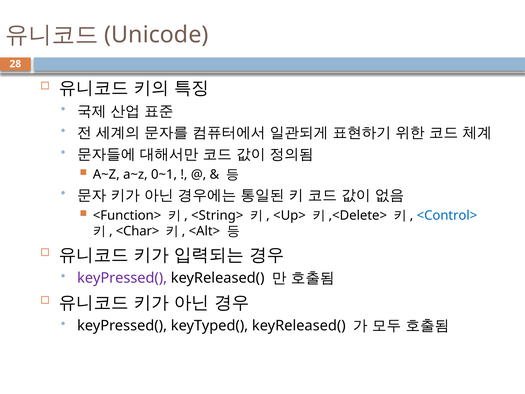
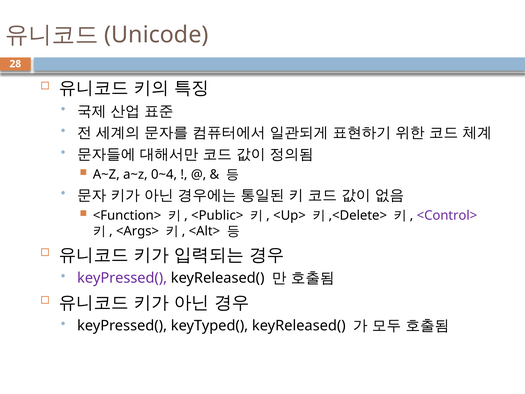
0~1: 0~1 -> 0~4 (164, 174)
<String>: <String> -> <Public> (217, 215)
<Control> colour: blue -> purple (447, 215)
<Char>: <Char> -> <Args> (137, 231)
